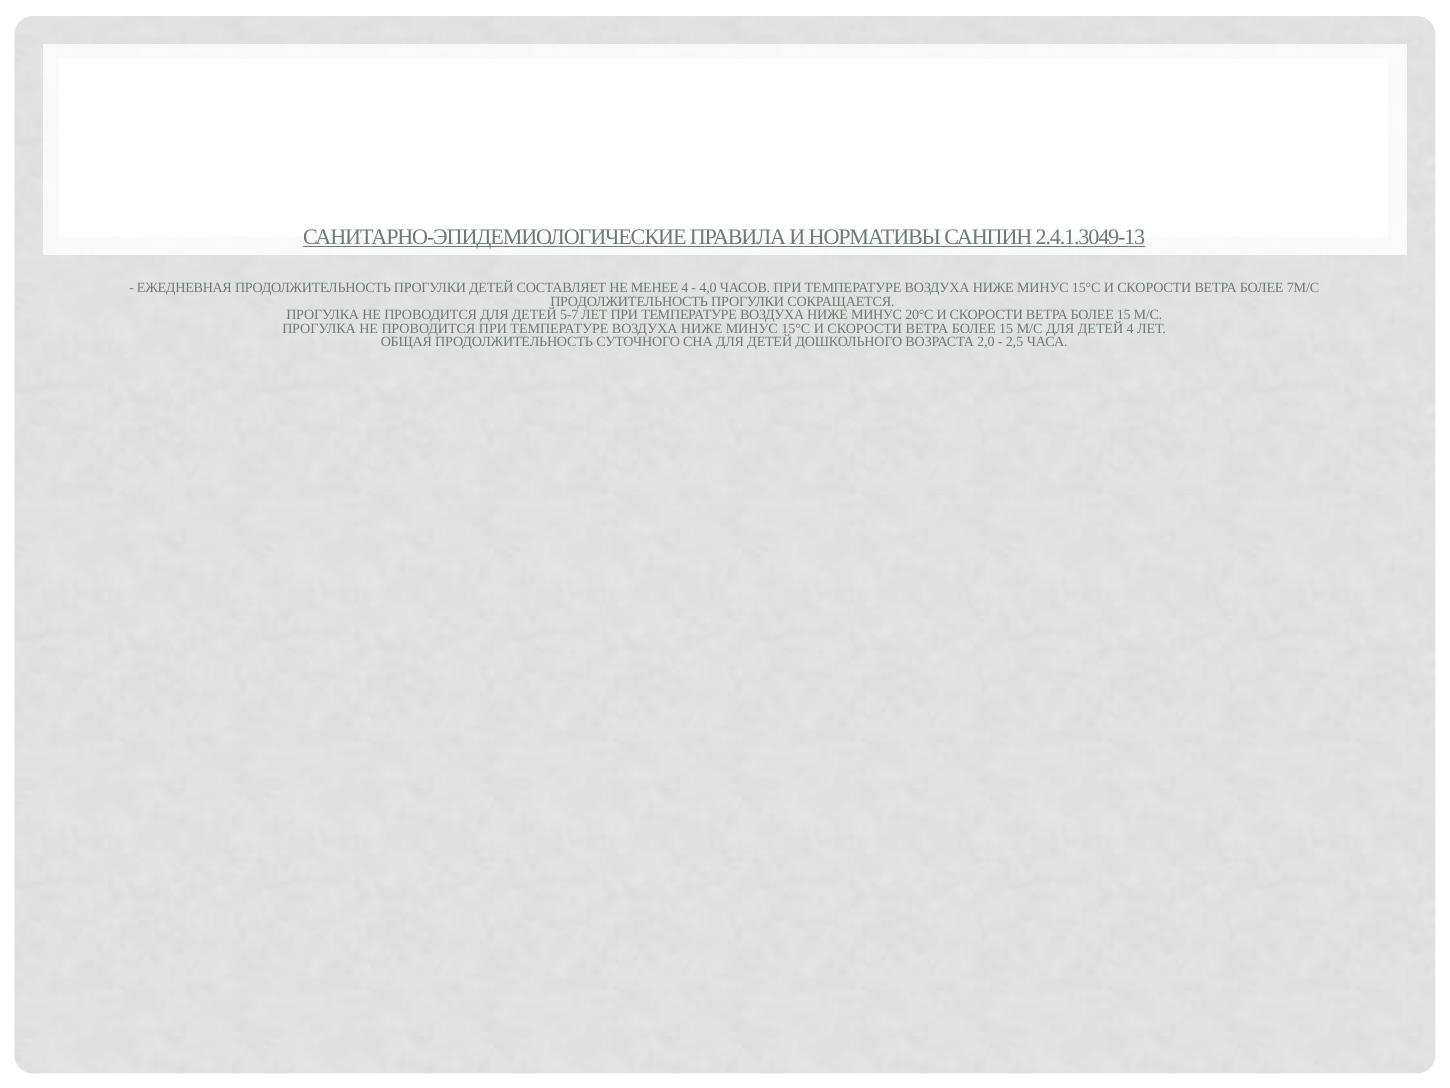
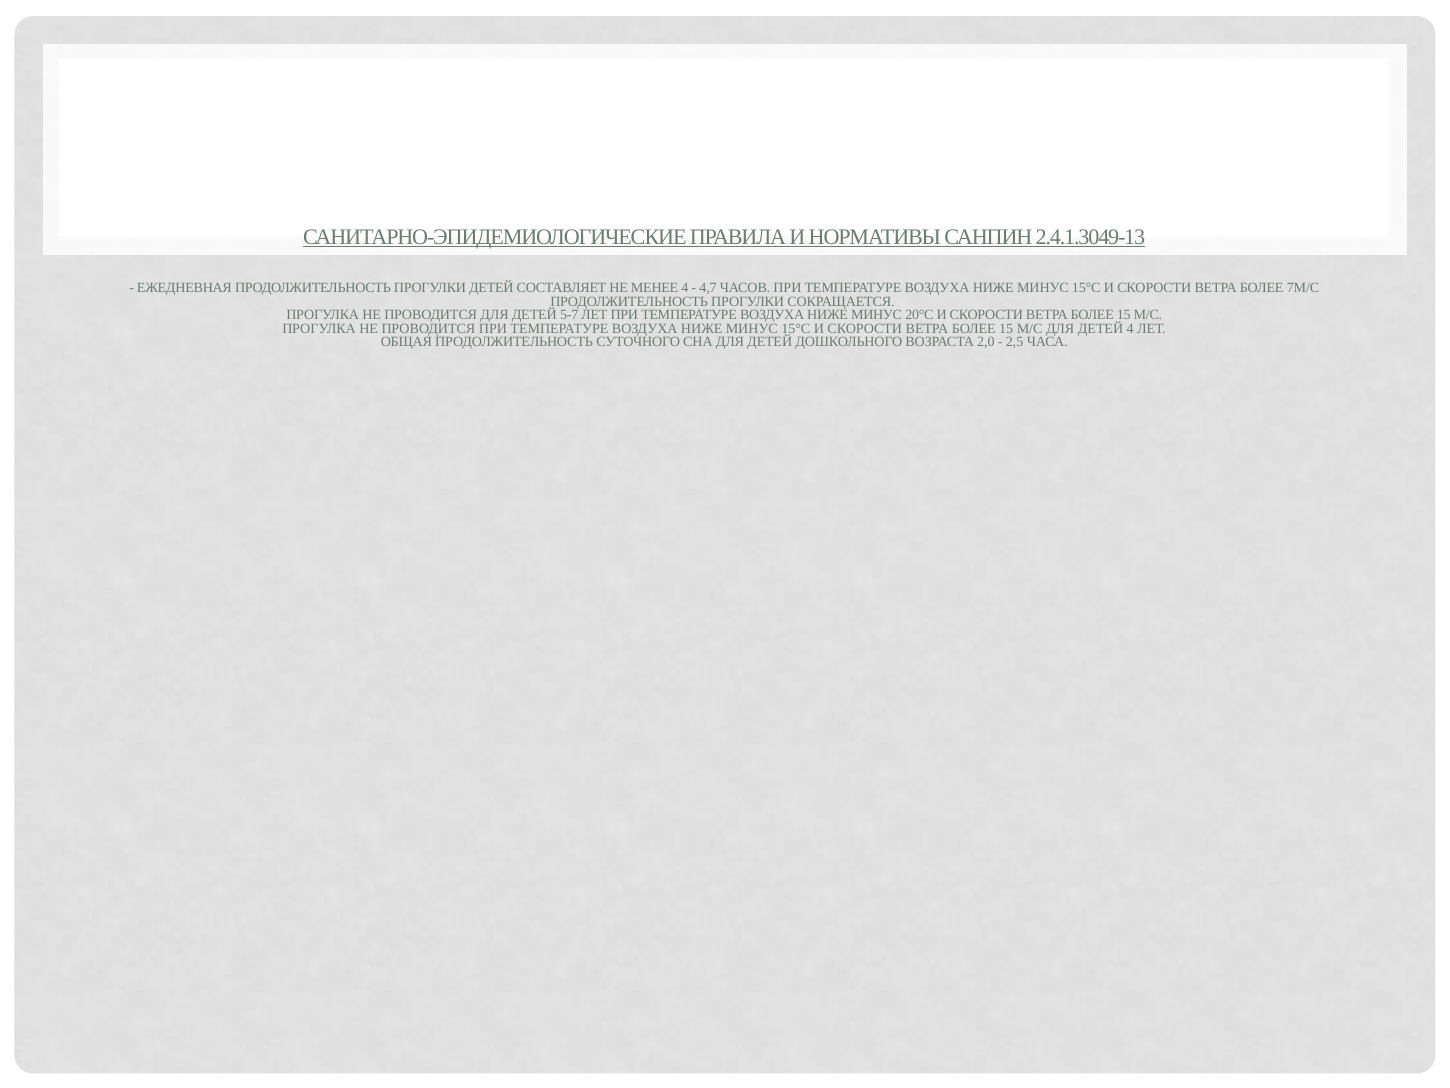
4,0: 4,0 -> 4,7 (708, 288)
